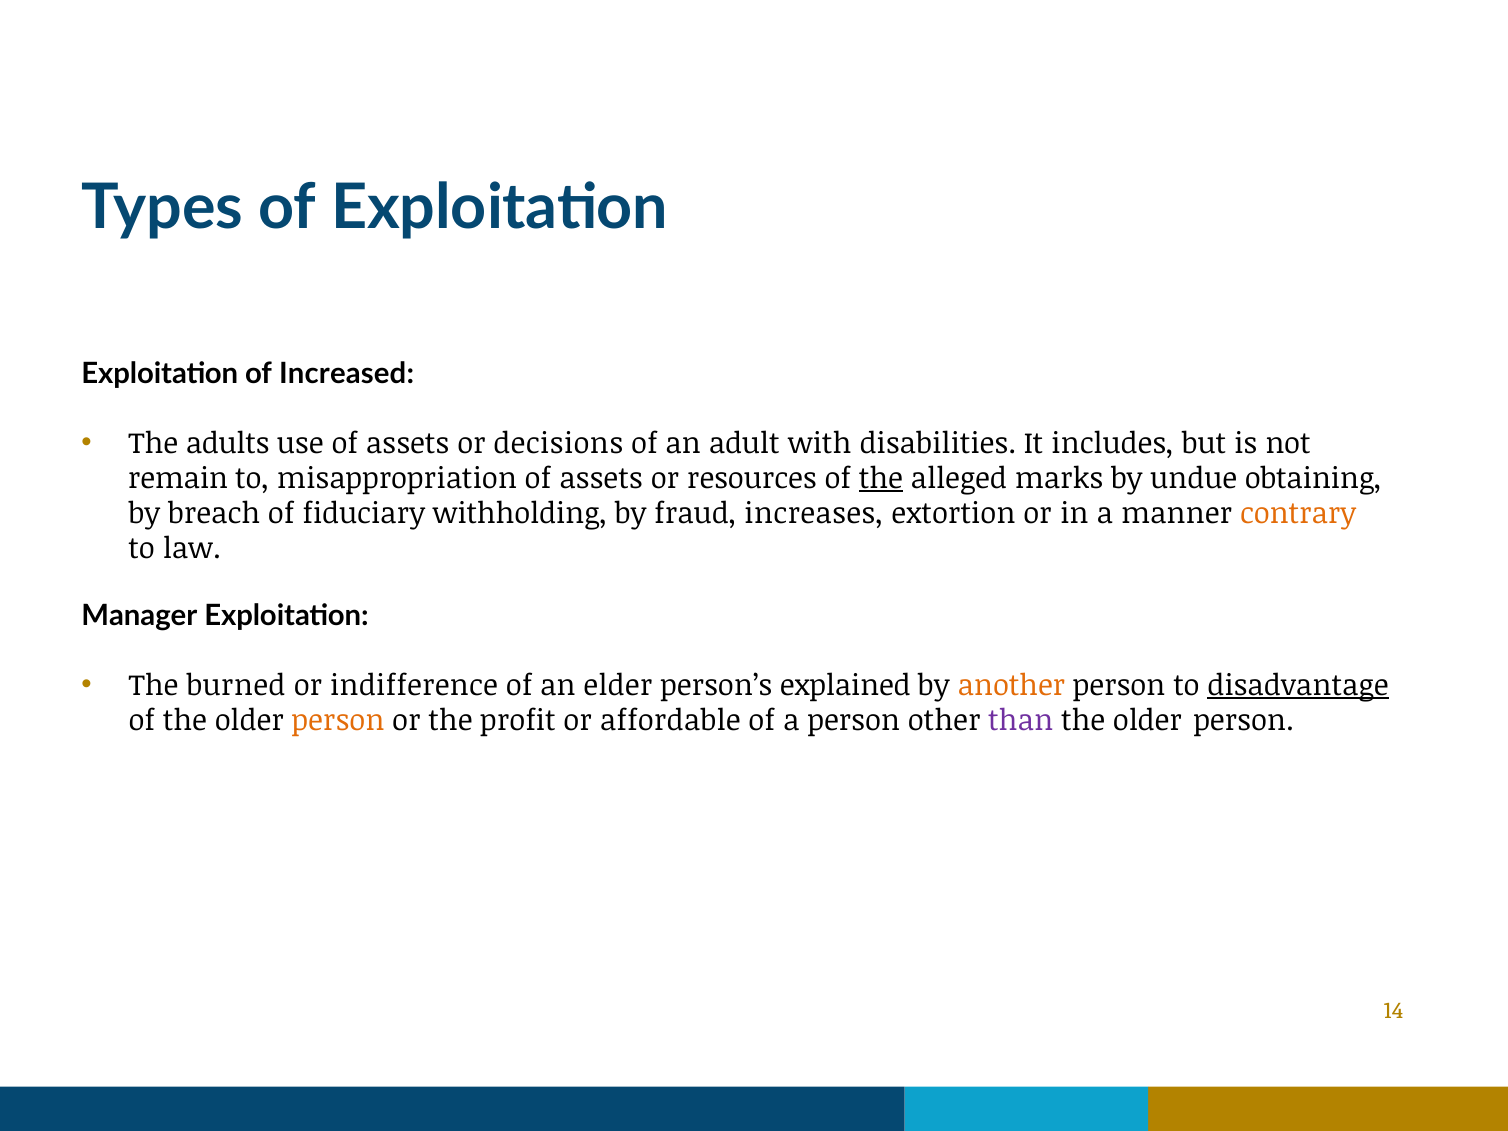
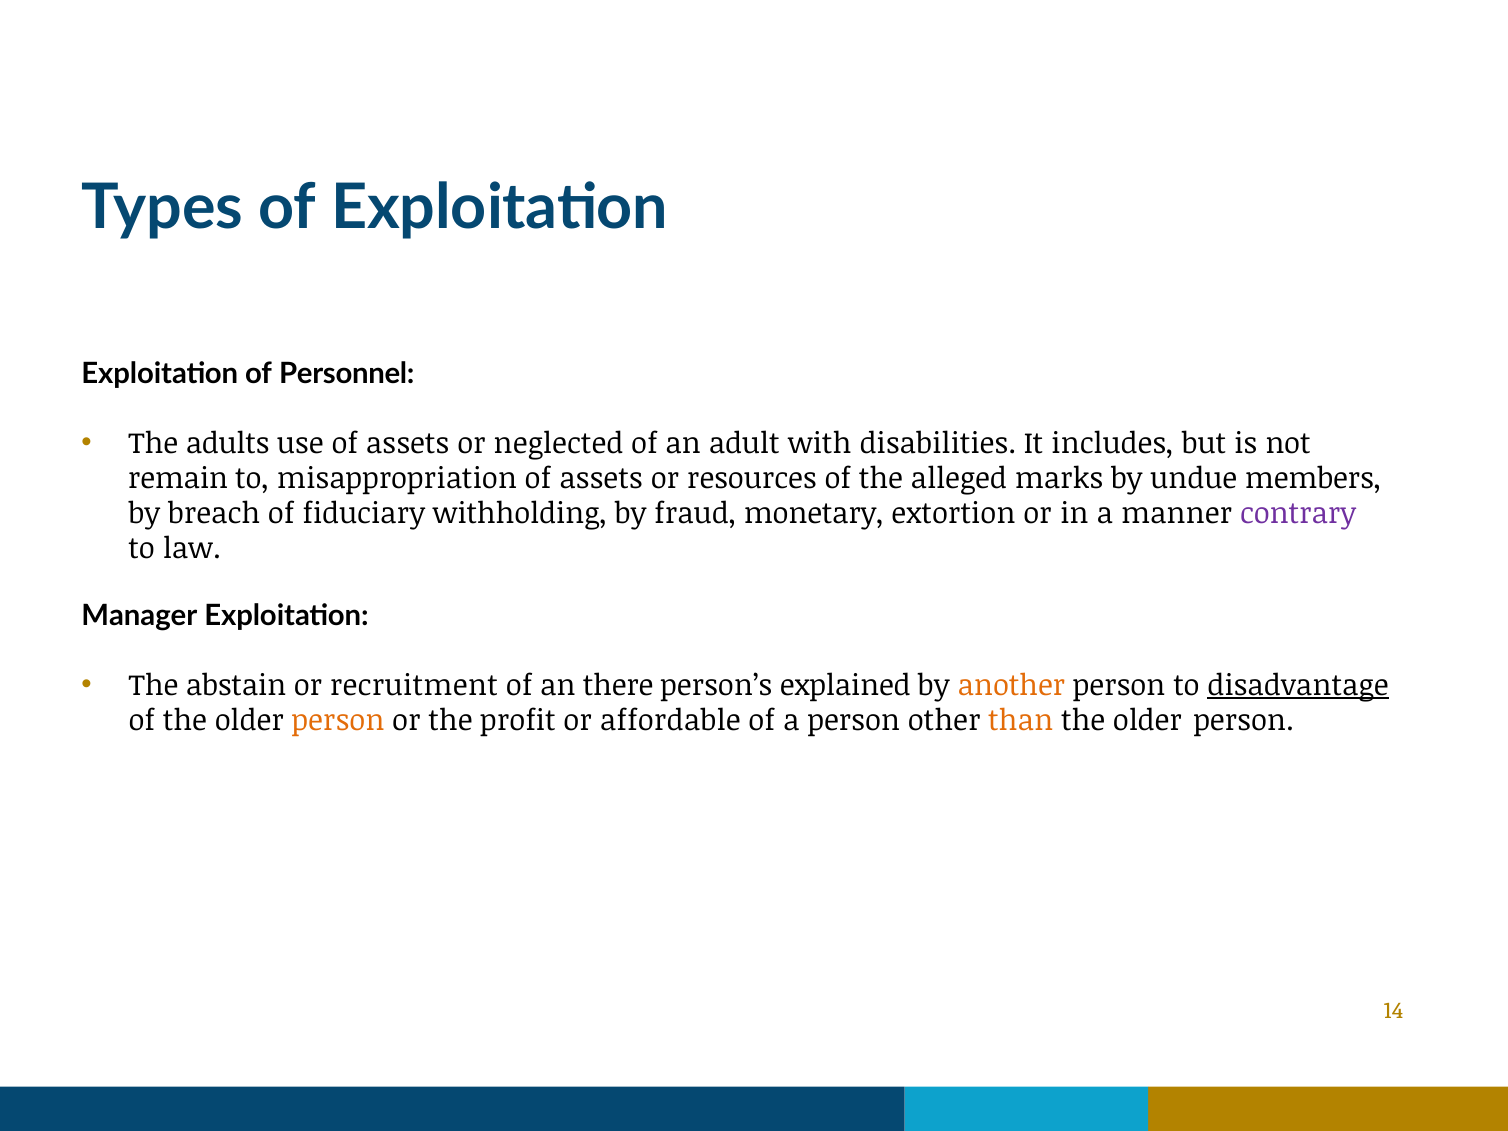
Increased: Increased -> Personnel (347, 374)
decisions: decisions -> neglected (558, 443)
the underline: present -> none (881, 479)
obtaining: obtaining -> members (1313, 479)
increases: increases -> monetary (814, 514)
contrary colour: orange -> purple (1298, 514)
burned: burned -> abstain (236, 685)
indifference: indifference -> recruitment (414, 685)
elder: elder -> there (618, 685)
than colour: purple -> orange (1021, 721)
